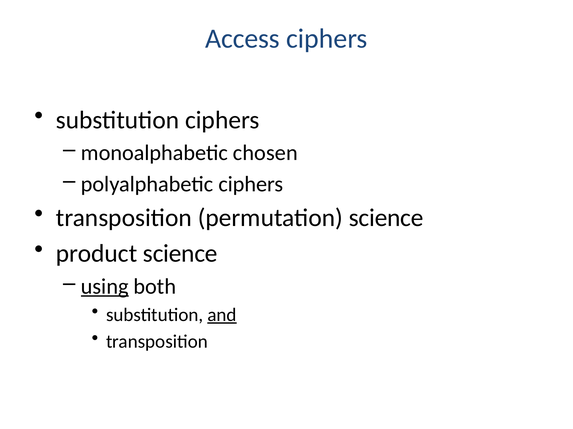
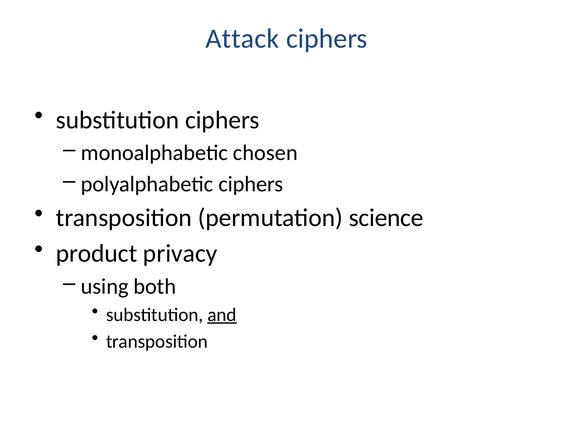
Access: Access -> Attack (242, 39)
product science: science -> privacy (180, 254)
using underline: present -> none (105, 287)
